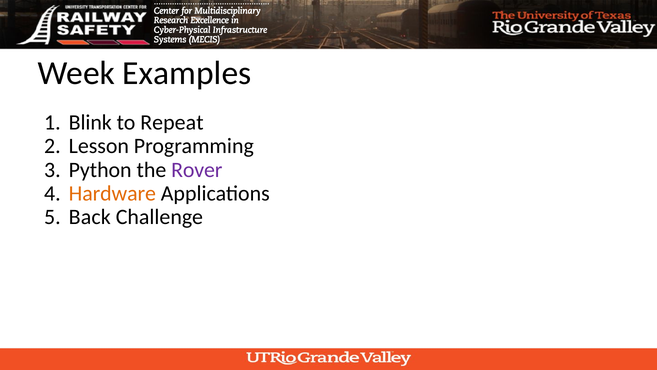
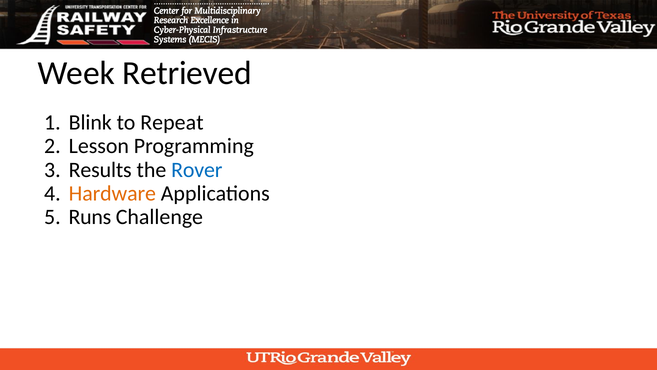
Examples: Examples -> Retrieved (187, 73)
Python: Python -> Results (100, 170)
Rover colour: purple -> blue (197, 170)
Back: Back -> Runs (90, 217)
